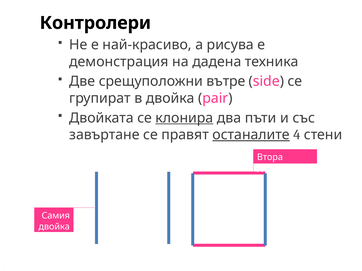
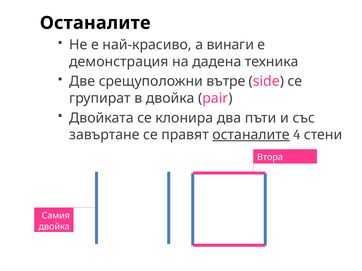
Контролери: Контролери -> Останалите (95, 23)
рисува: рисува -> винаги (230, 45)
клонира underline: present -> none (184, 118)
